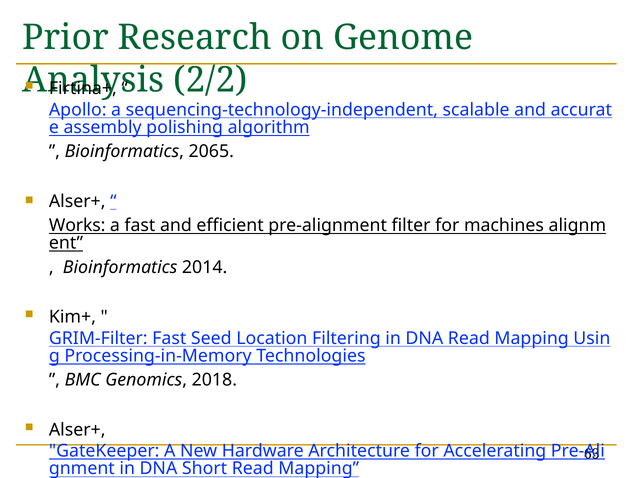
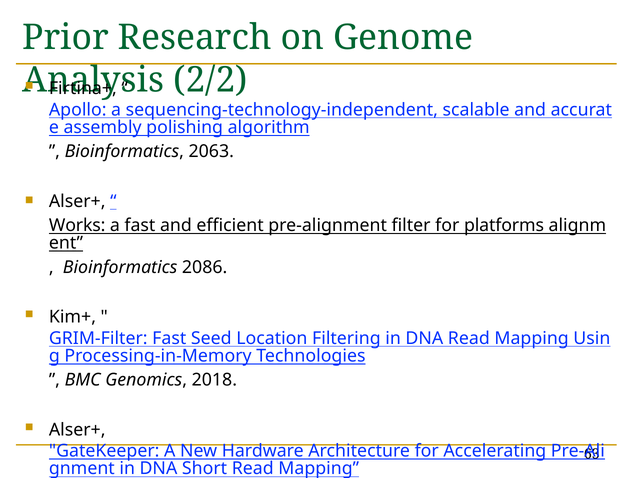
2065: 2065 -> 2063 (211, 152)
machines: machines -> platforms (504, 226)
2014: 2014 -> 2086 (205, 268)
